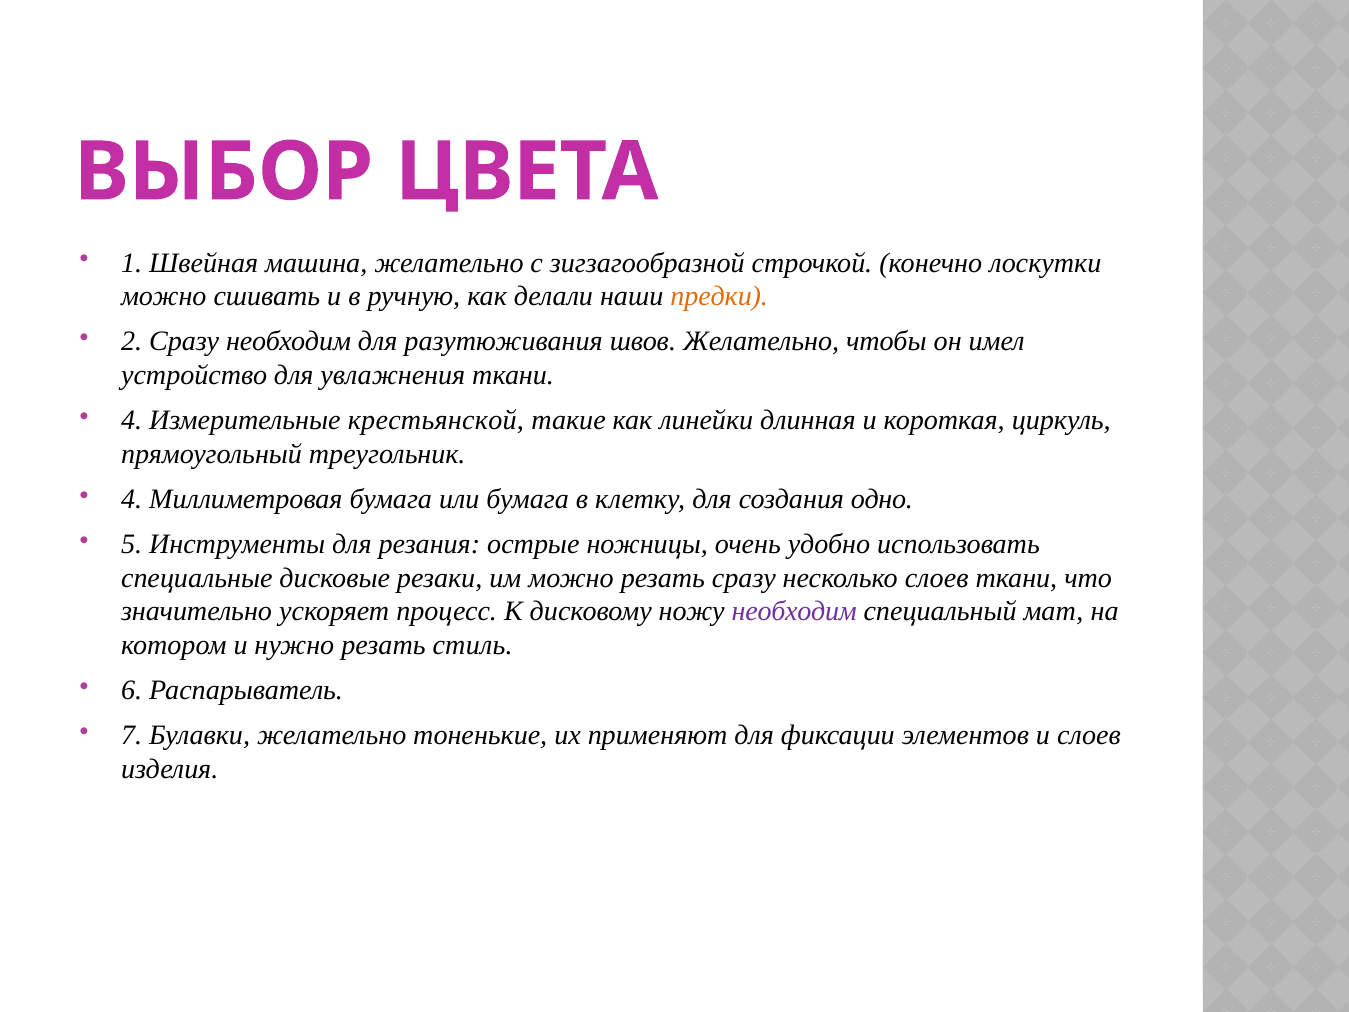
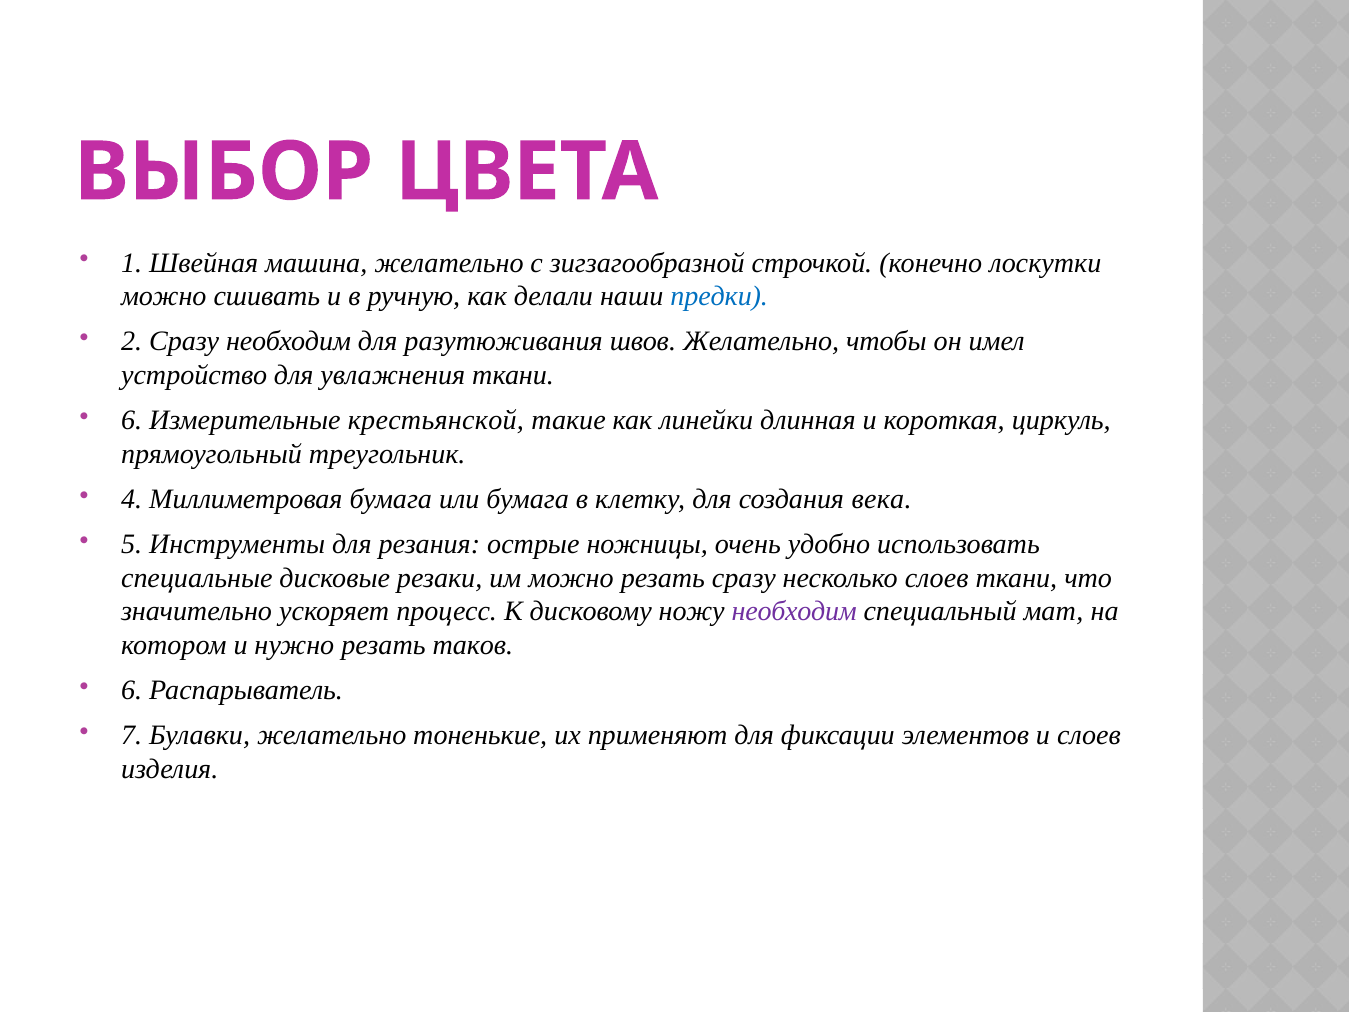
предки colour: orange -> blue (719, 297)
4: 4 -> 6 (132, 420)
одно: одно -> века (882, 499)
стиль: стиль -> таков (473, 645)
